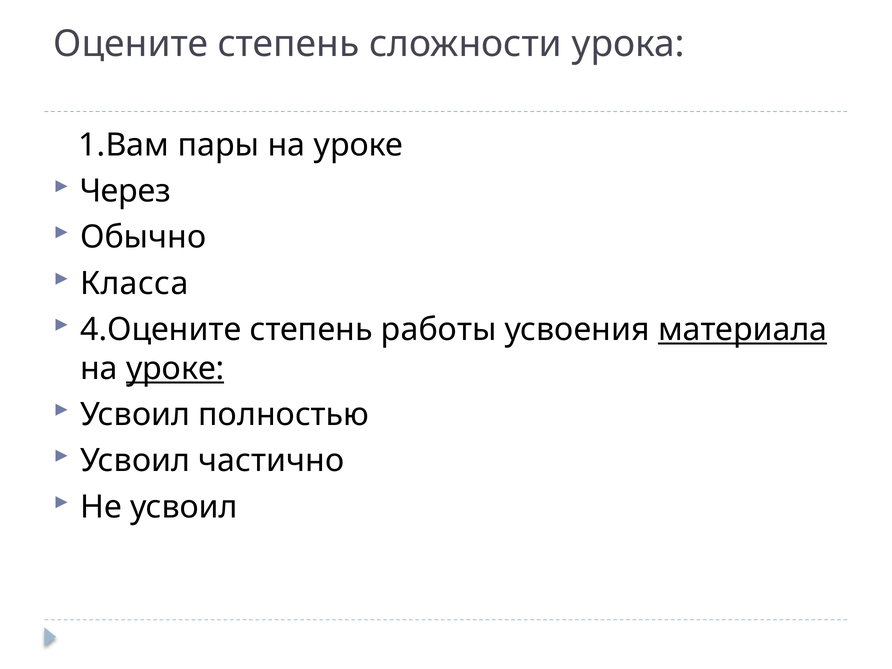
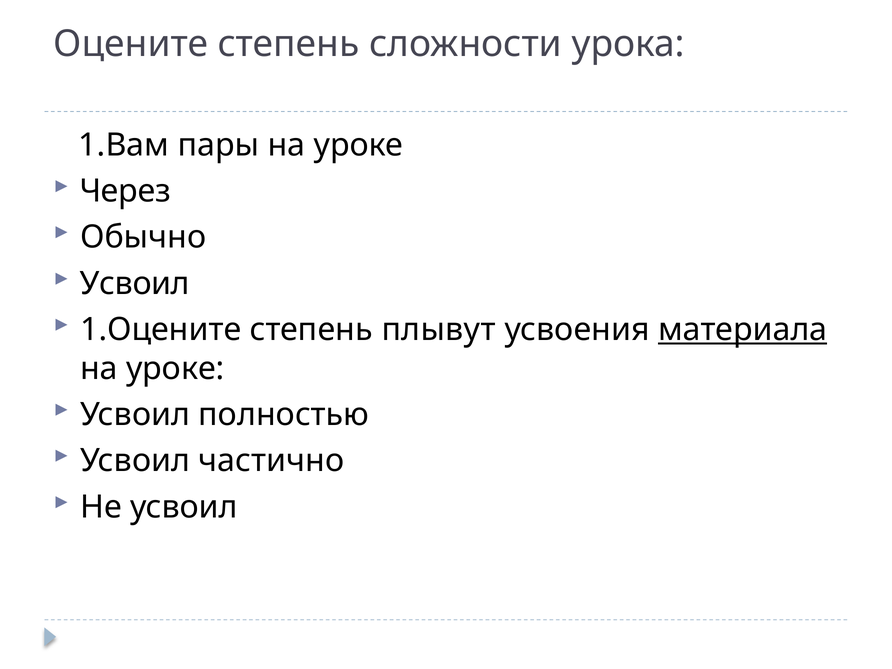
Класса: Класса -> Усвоил (135, 284)
4.Оцените: 4.Оцените -> 1.Оцените (161, 330)
работы: работы -> плывут (439, 330)
уроке underline: present -> none (175, 368)
